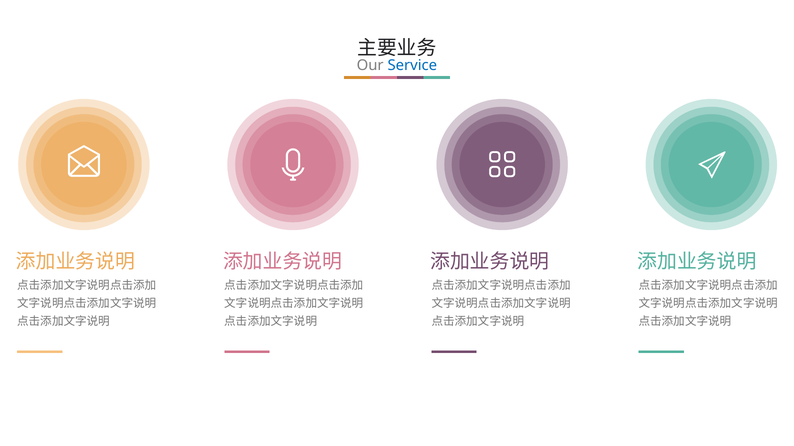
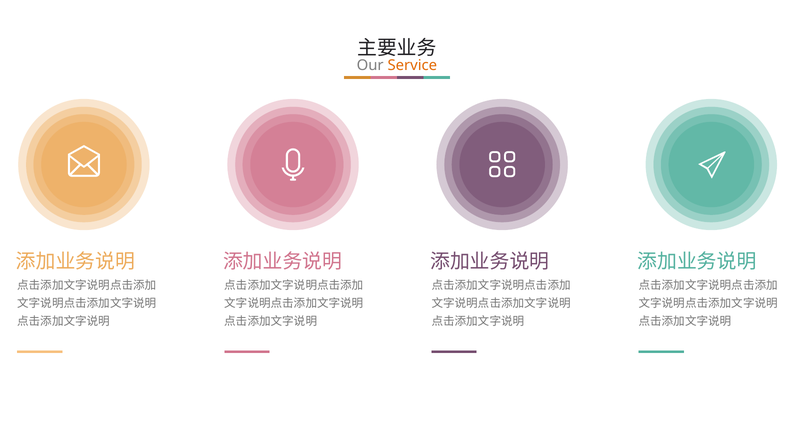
Service colour: blue -> orange (412, 66)
